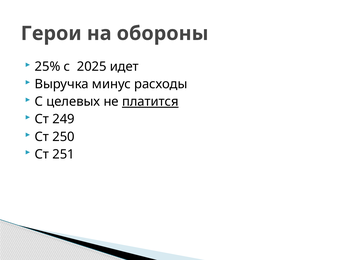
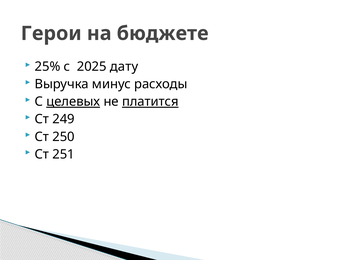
обороны: обороны -> бюджете (163, 33)
идет: идет -> дату (124, 67)
целевых underline: none -> present (73, 102)
